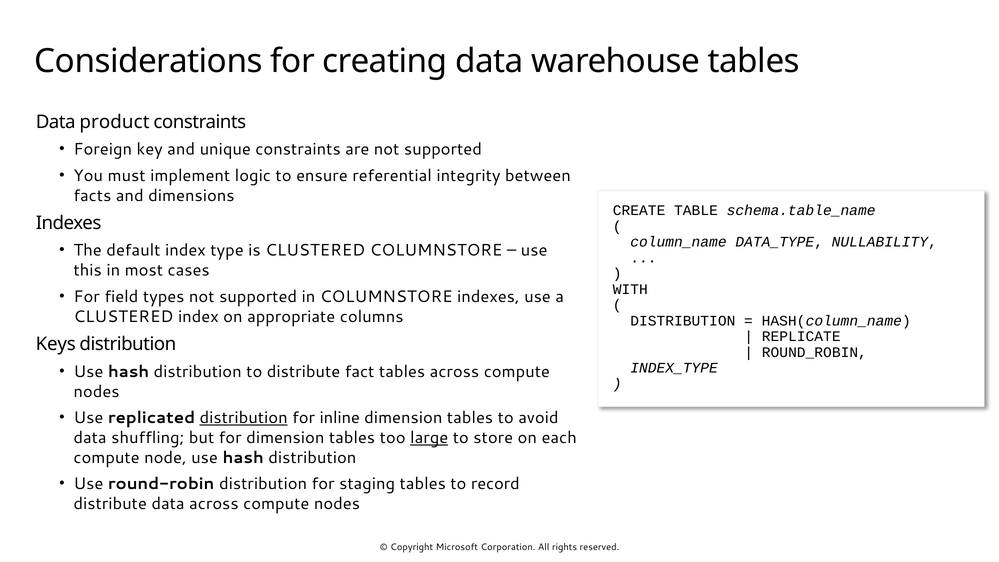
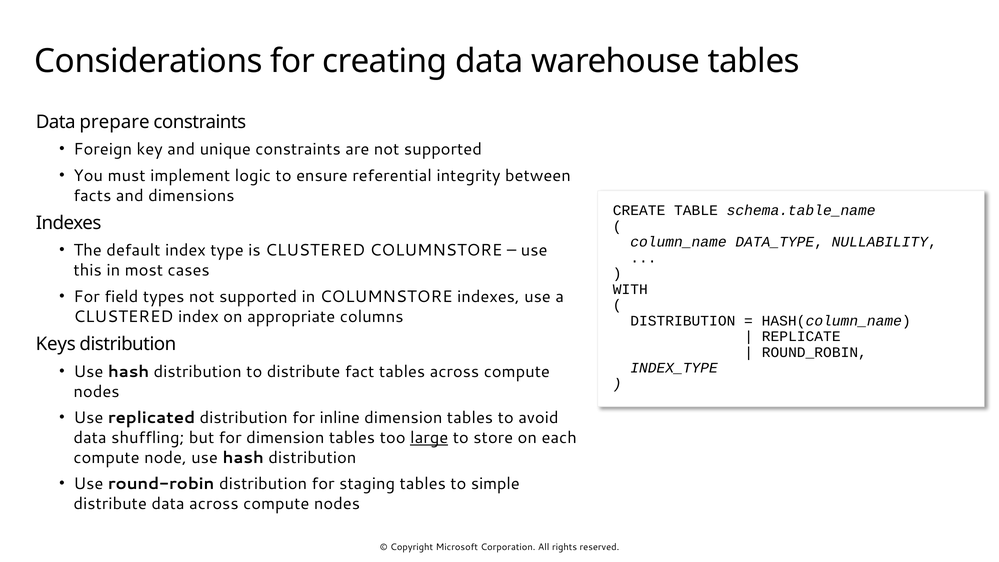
product: product -> prepare (115, 122)
distribution underline: present -> none (244, 418)
record: record -> simple (495, 484)
